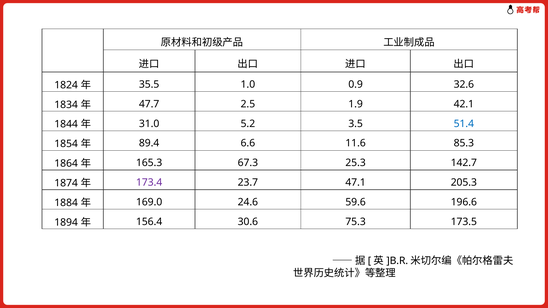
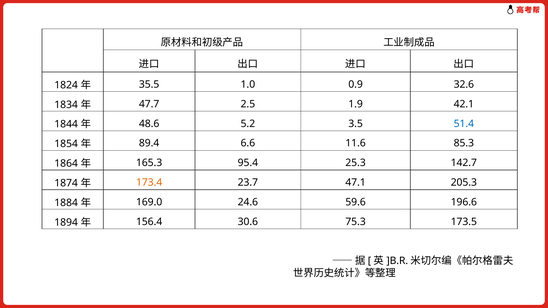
31.0: 31.0 -> 48.6 (149, 124)
67.3: 67.3 -> 95.4 (248, 163)
173.4 colour: purple -> orange (149, 183)
